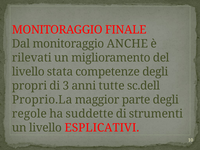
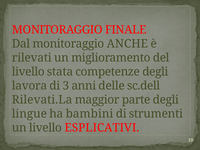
propri: propri -> lavora (30, 86)
tutte: tutte -> delle (112, 86)
Proprio.La: Proprio.La -> Rilevati.La (42, 100)
regole: regole -> lingue (29, 114)
suddette: suddette -> bambini (89, 114)
